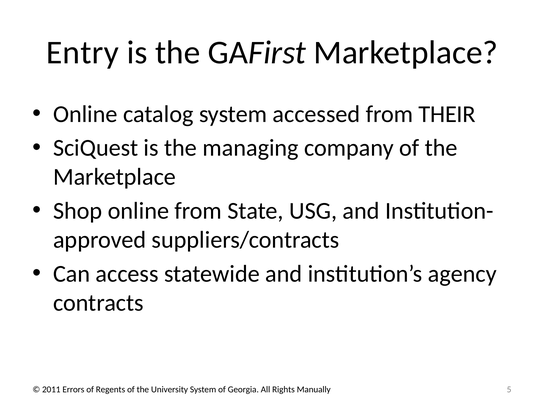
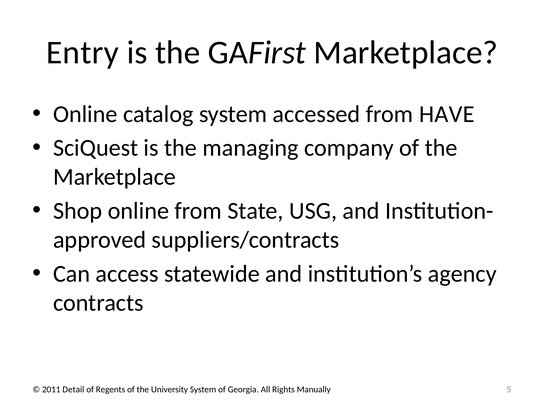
THEIR: THEIR -> HAVE (447, 114)
Errors: Errors -> Detail (73, 390)
